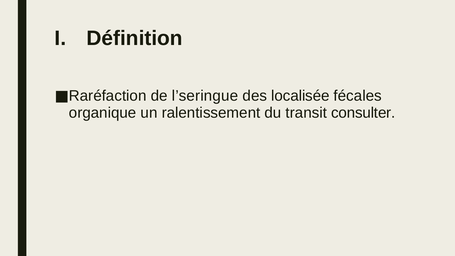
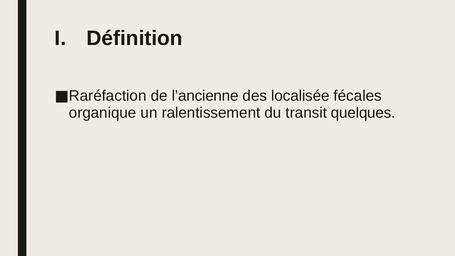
l’seringue: l’seringue -> l’ancienne (205, 96)
consulter: consulter -> quelques (363, 113)
